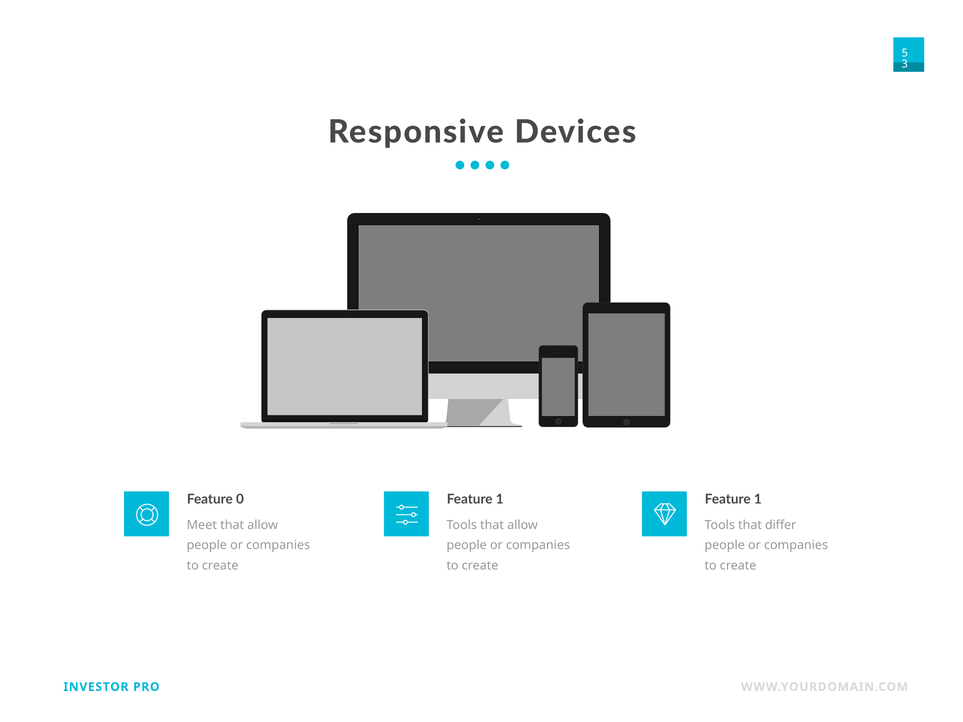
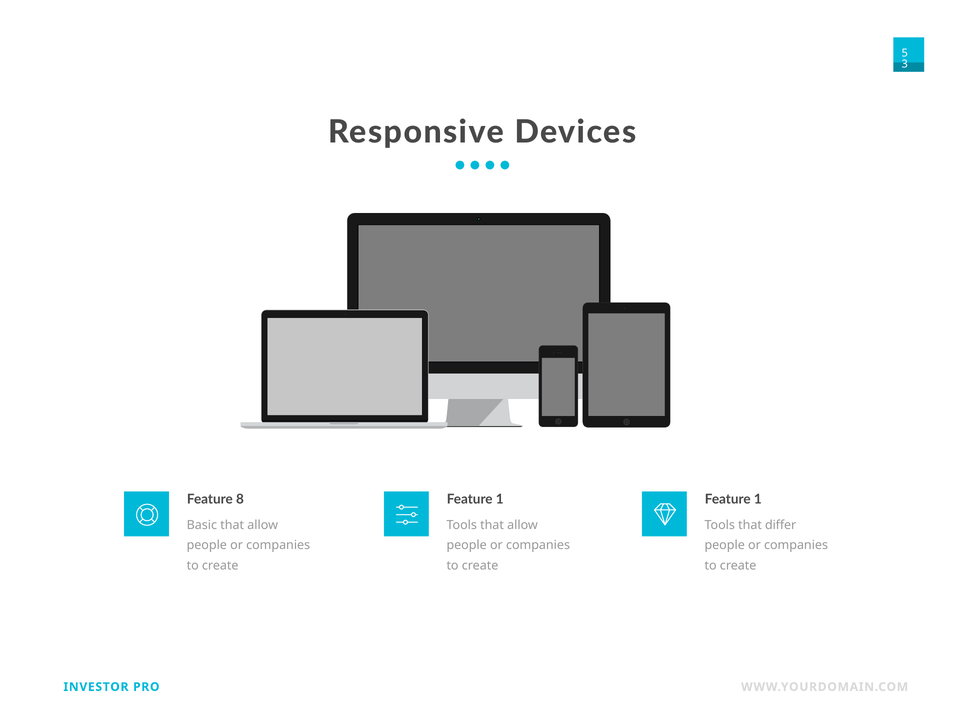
0: 0 -> 8 (240, 499)
Meet: Meet -> Basic (202, 525)
